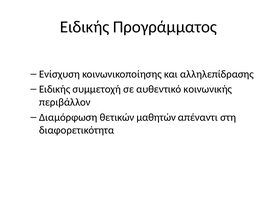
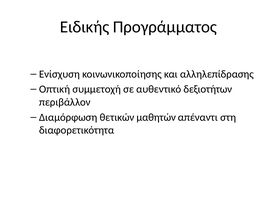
Ειδικής: Ειδικής -> Οπτική (55, 89)
κοινωνικής: κοινωνικής -> δεξιοτήτων (208, 89)
